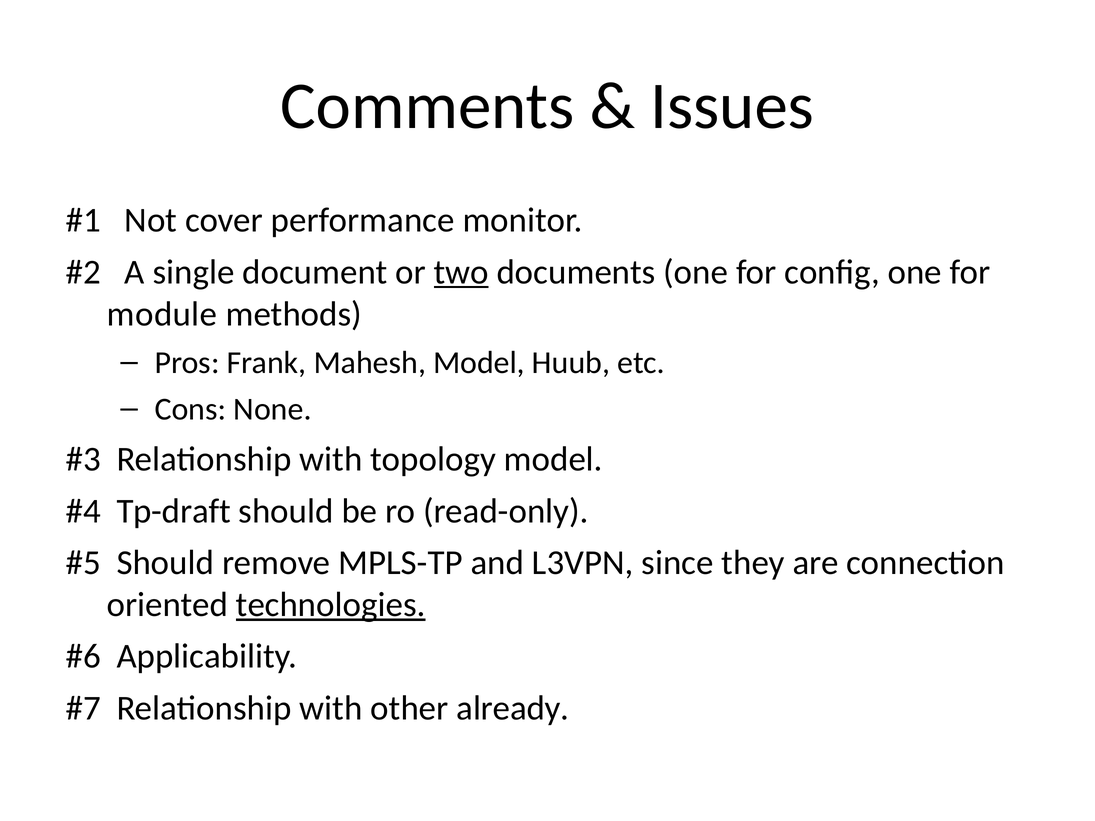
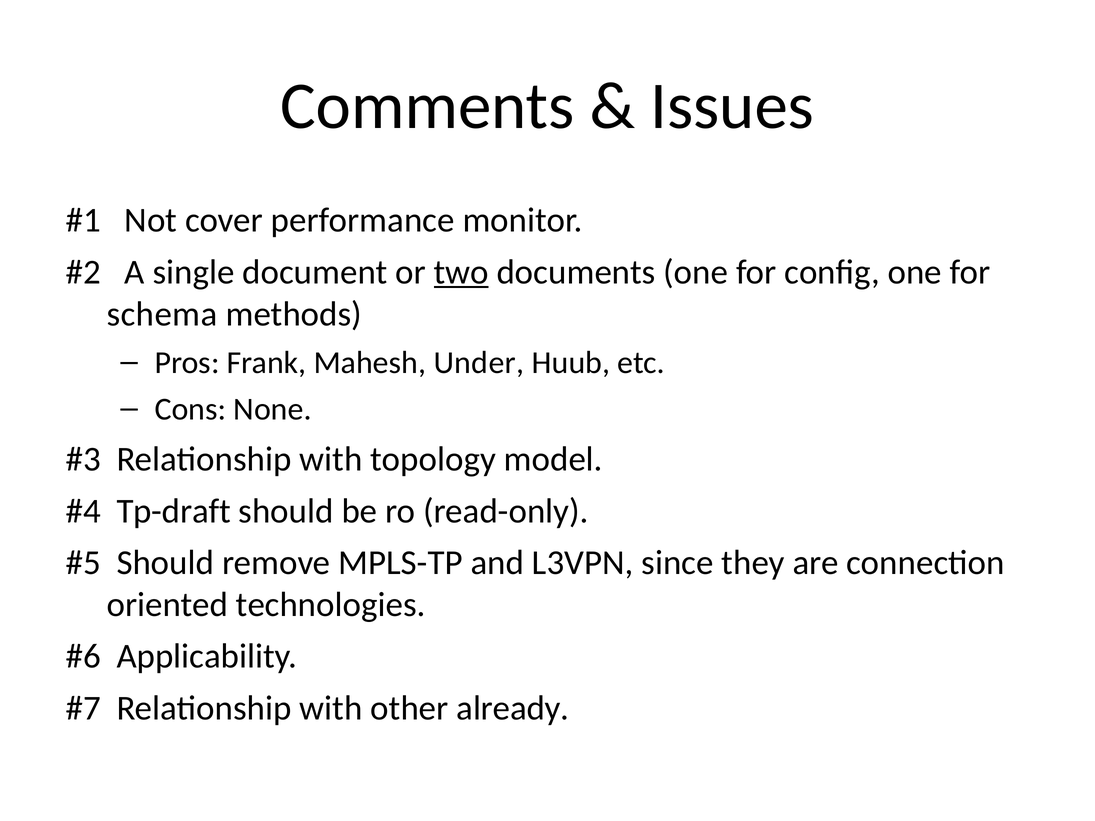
module: module -> schema (162, 314)
Mahesh Model: Model -> Under (479, 363)
technologies underline: present -> none (331, 605)
